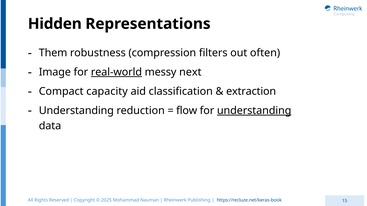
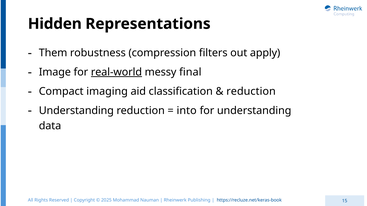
often: often -> apply (265, 53)
next: next -> final (190, 72)
capacity: capacity -> imaging (107, 91)
extraction: extraction -> reduction (251, 91)
flow: flow -> into (187, 111)
understanding underline: present -> none (254, 111)
